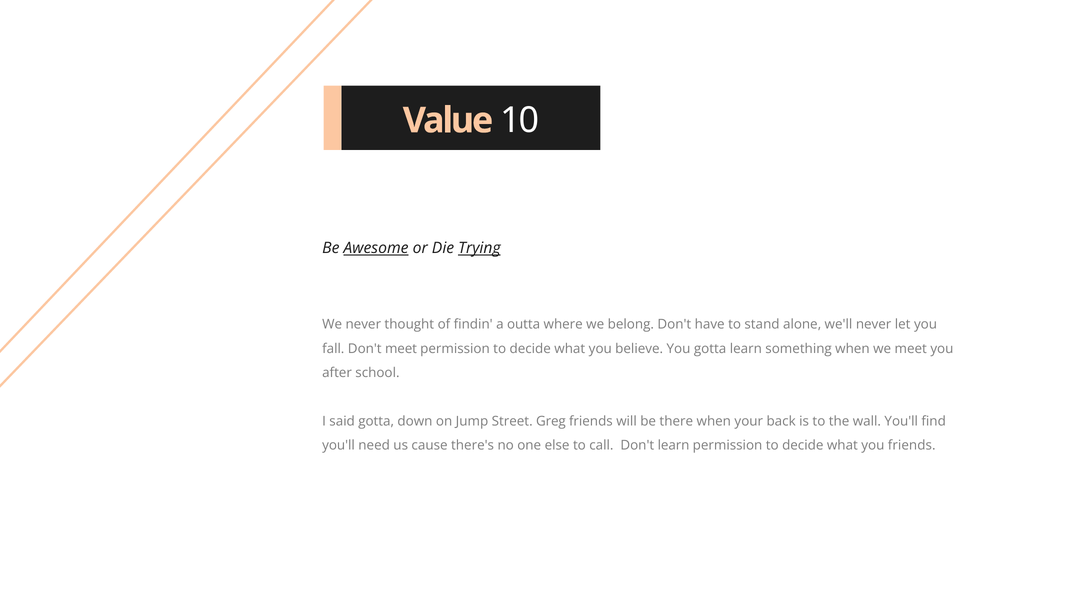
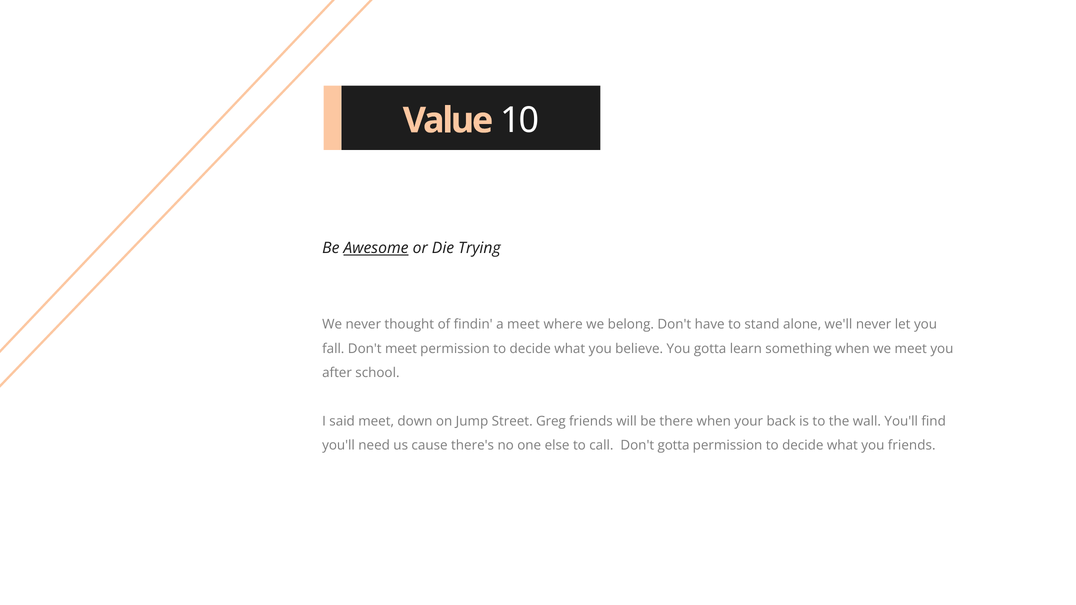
Trying underline: present -> none (479, 248)
a outta: outta -> meet (523, 325)
said gotta: gotta -> meet (376, 421)
Don't learn: learn -> gotta (674, 446)
